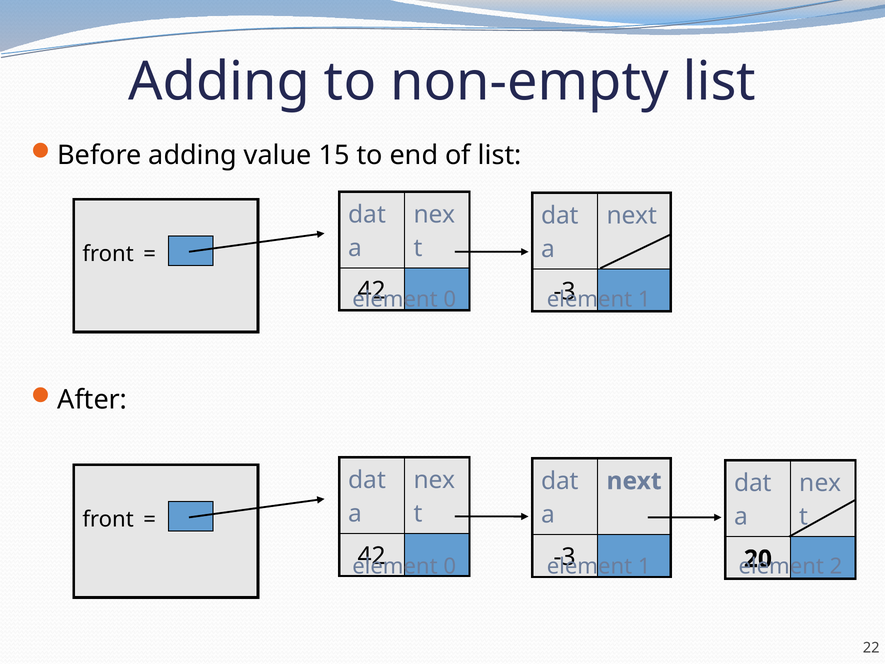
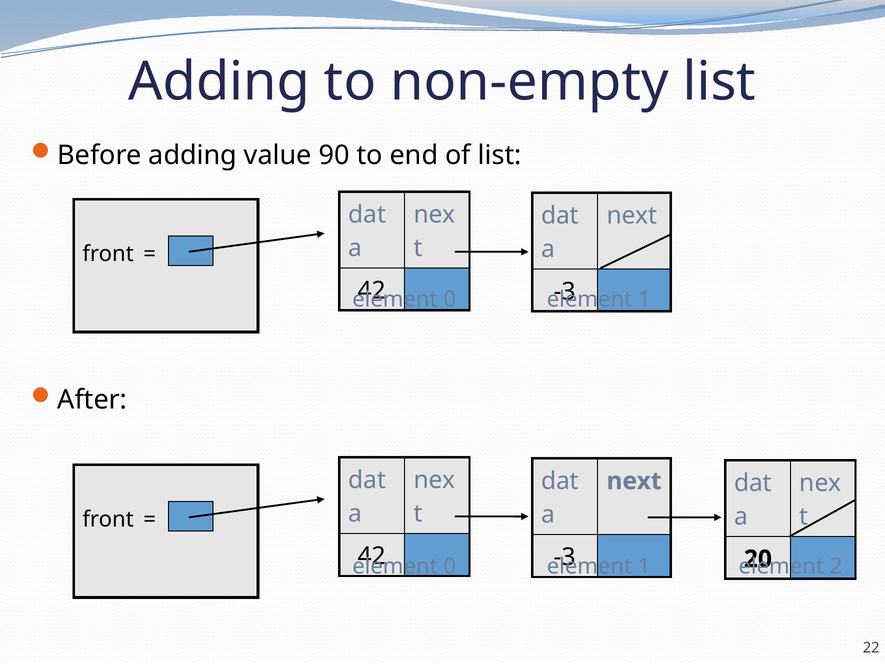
15: 15 -> 90 (334, 155)
